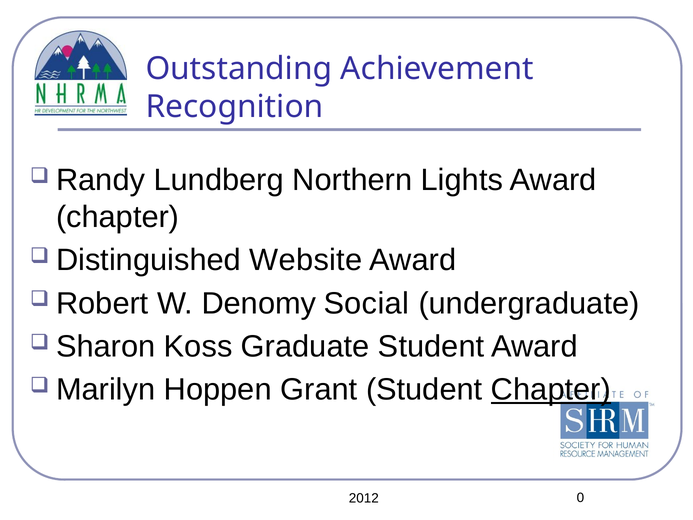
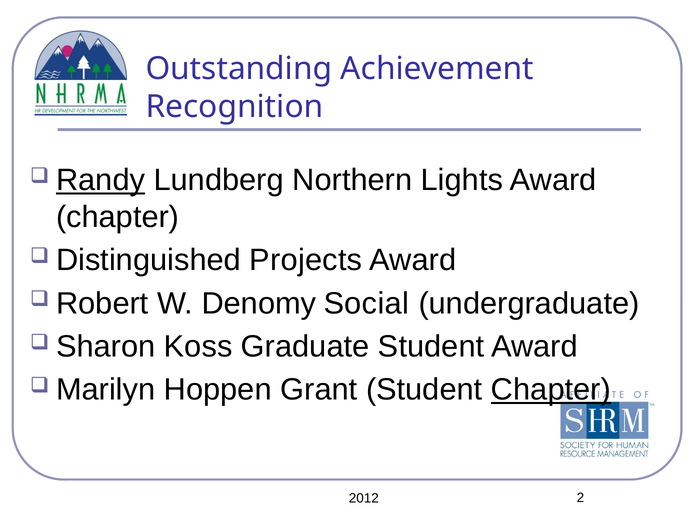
Randy underline: none -> present (101, 180)
Website: Website -> Projects (306, 260)
0: 0 -> 2 (580, 498)
